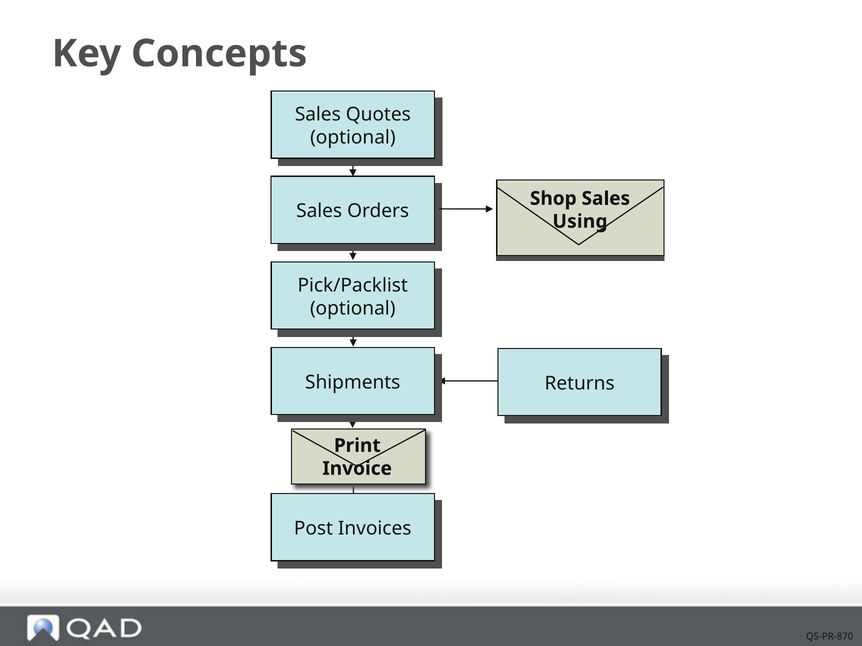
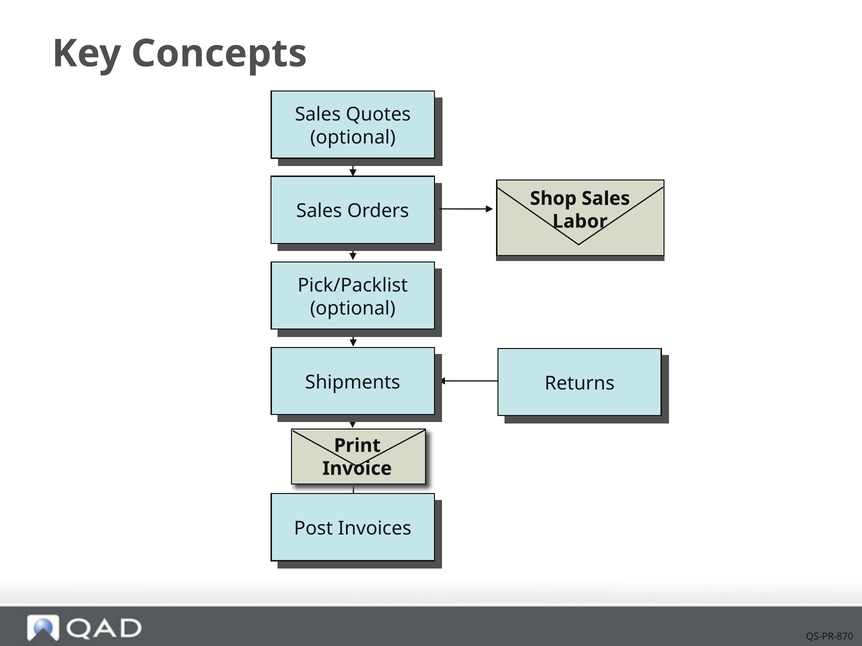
Using: Using -> Labor (580, 222)
